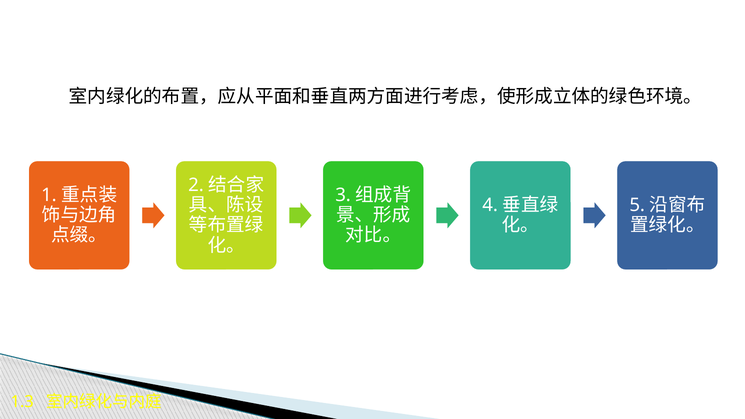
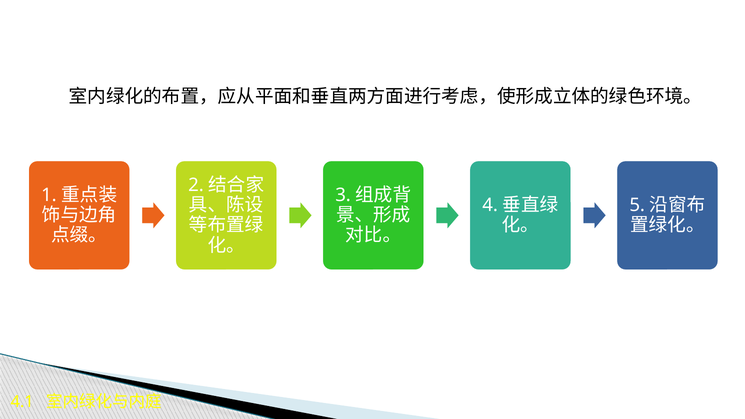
1.3: 1.3 -> 4.1 (22, 402)
